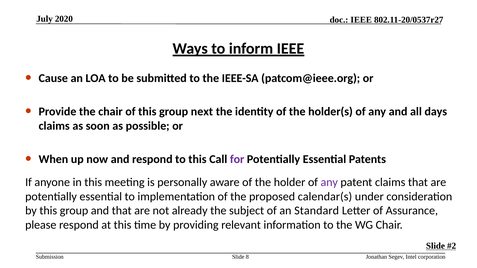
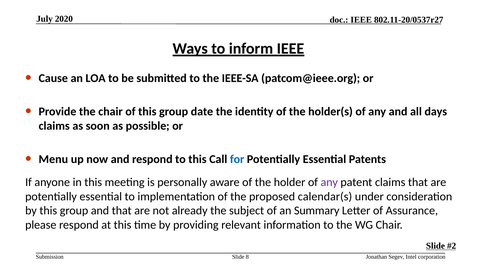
next: next -> date (202, 112)
When: When -> Menu (53, 159)
for colour: purple -> blue (237, 159)
Standard: Standard -> Summary (317, 211)
